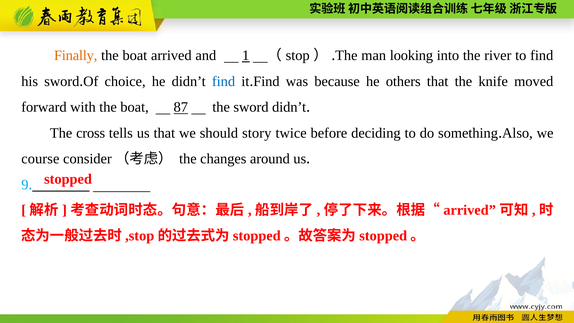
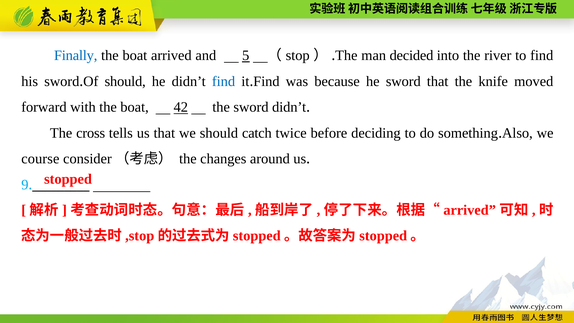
Finally colour: orange -> blue (76, 56)
1: 1 -> 5 (246, 56)
looking: looking -> decided (411, 56)
choice: choice -> should (125, 81)
he others: others -> sword (403, 81)
87: 87 -> 42 (181, 107)
story: story -> catch (257, 133)
